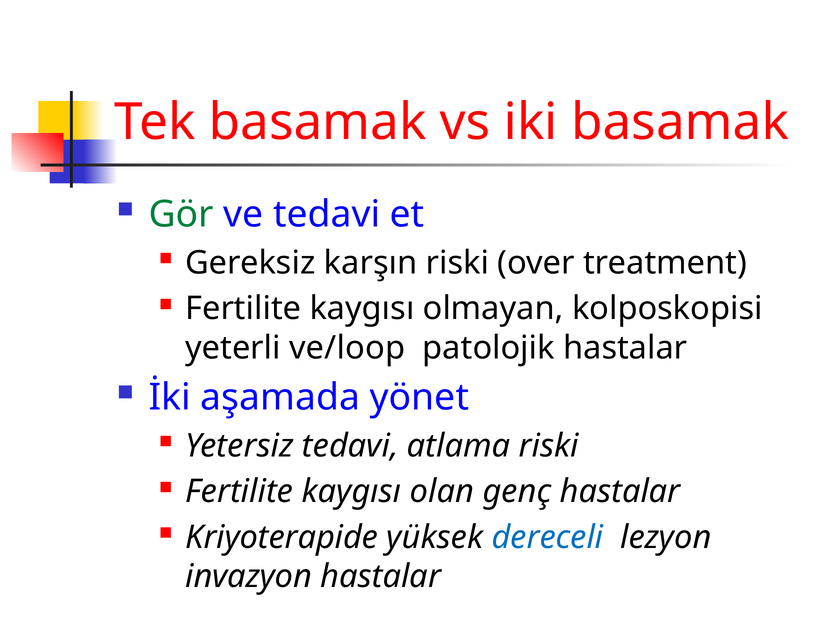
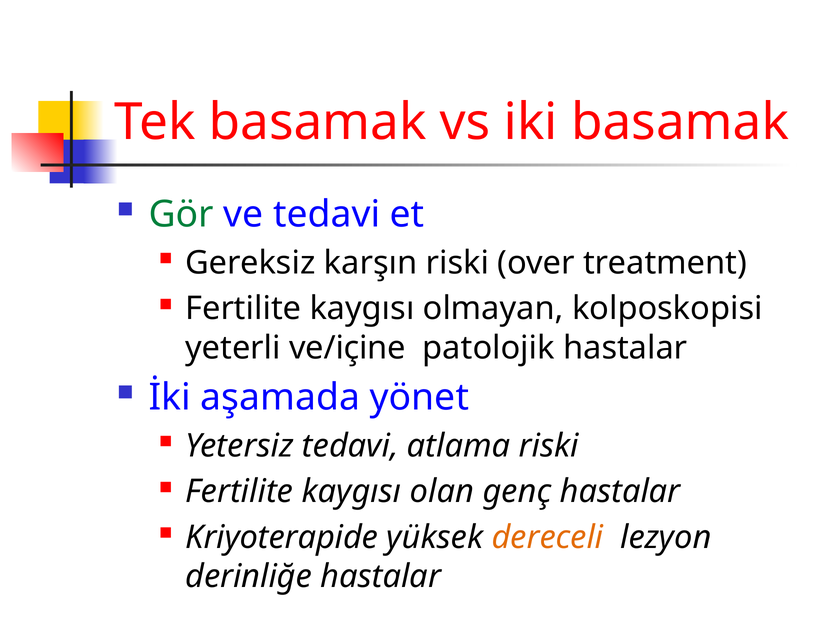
ve/loop: ve/loop -> ve/içine (347, 348)
dereceli colour: blue -> orange (548, 537)
invazyon: invazyon -> derinliğe (249, 577)
